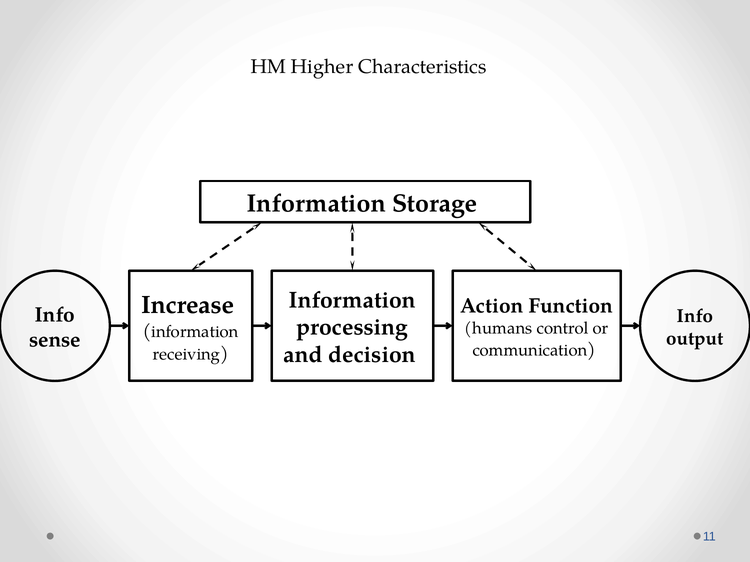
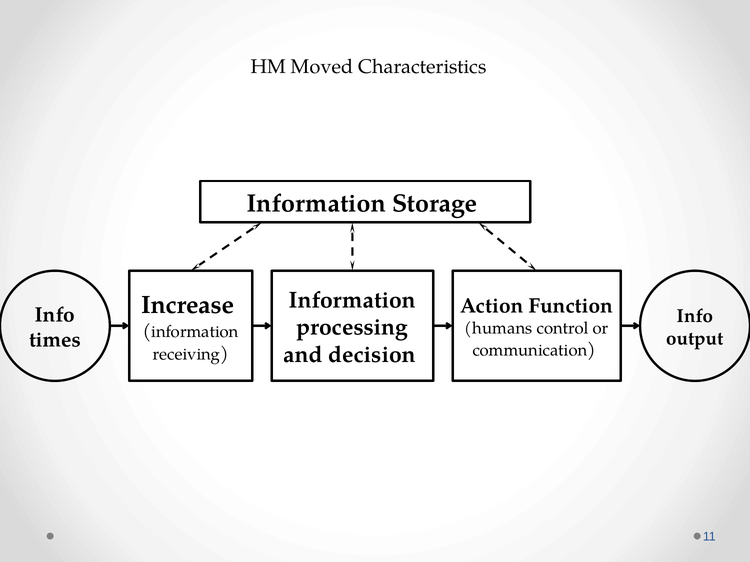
Higher: Higher -> Moved (322, 67)
sense: sense -> times (55, 340)
